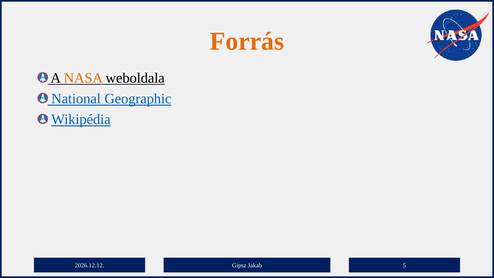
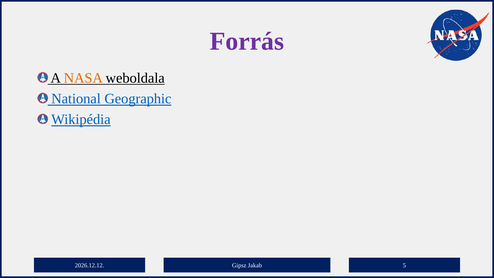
Forrás colour: orange -> purple (247, 41)
